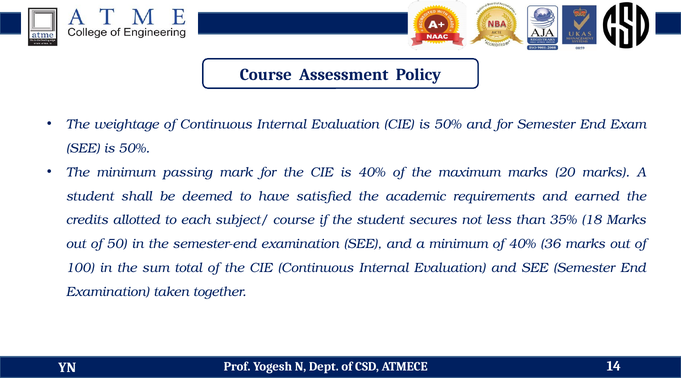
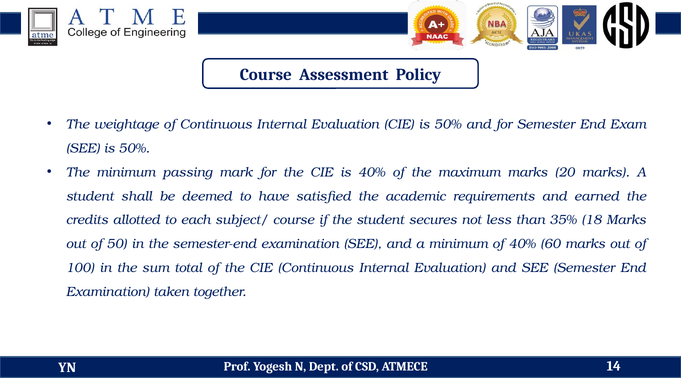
36: 36 -> 60 (550, 244)
